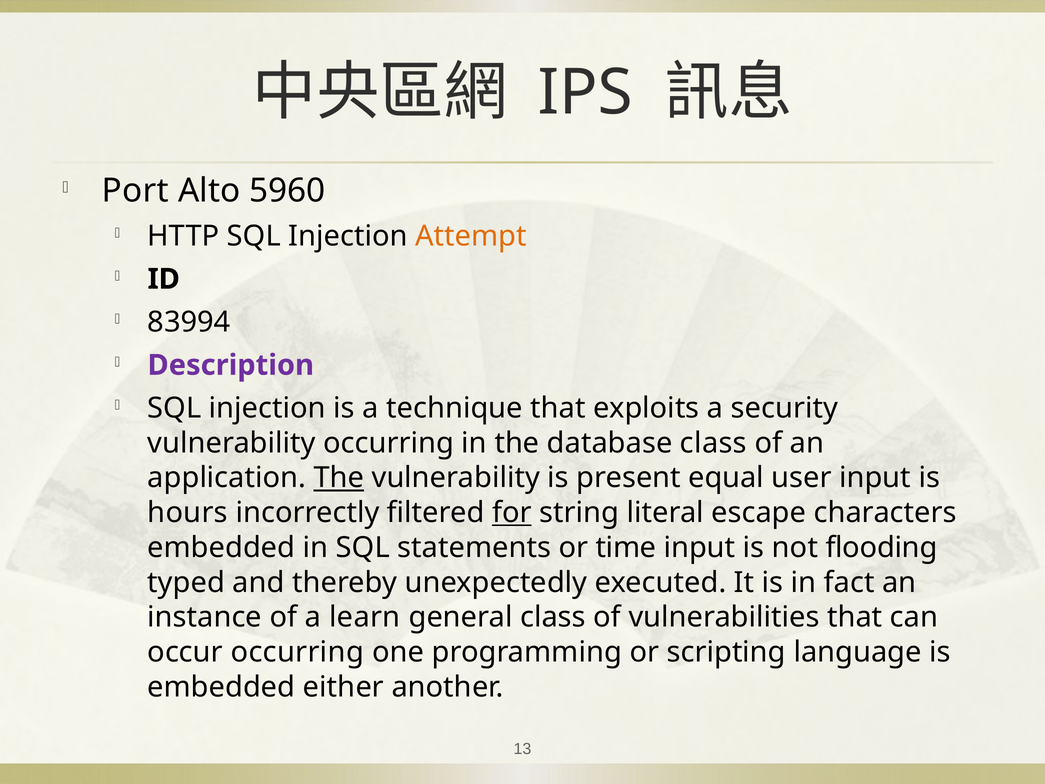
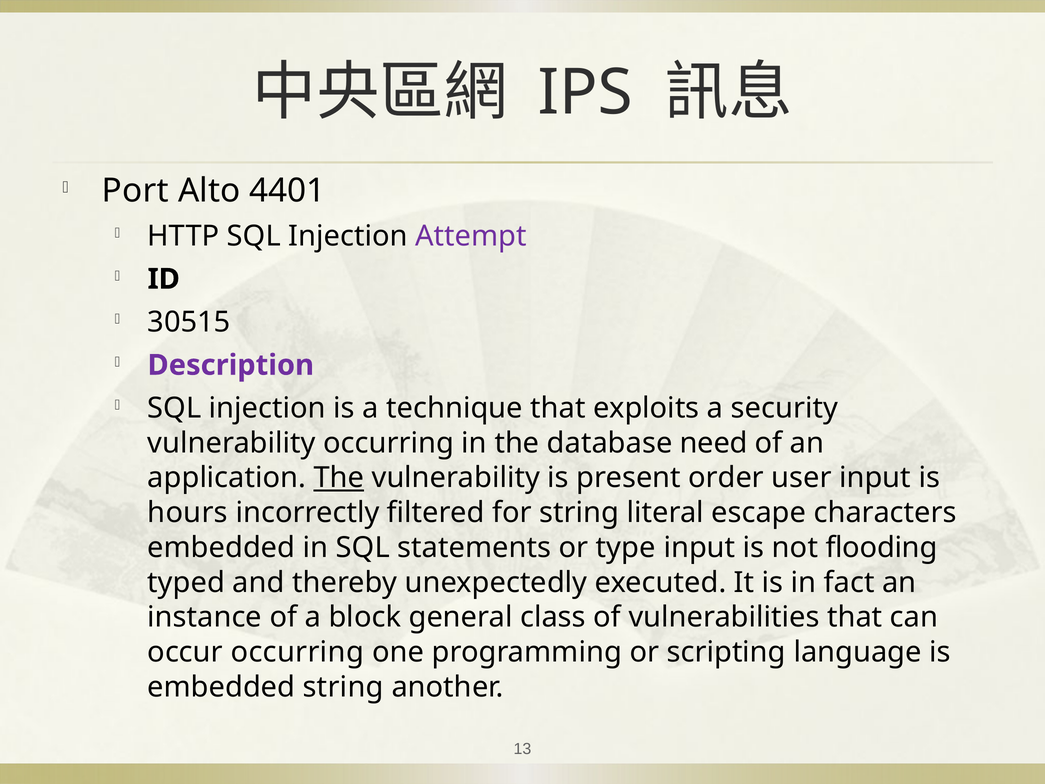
5960: 5960 -> 4401 (287, 191)
Attempt colour: orange -> purple (471, 236)
83994: 83994 -> 30515 (189, 322)
database class: class -> need (714, 443)
equal: equal -> order (726, 478)
for underline: present -> none (512, 513)
time: time -> type (626, 547)
learn: learn -> block (365, 617)
embedded either: either -> string (343, 687)
